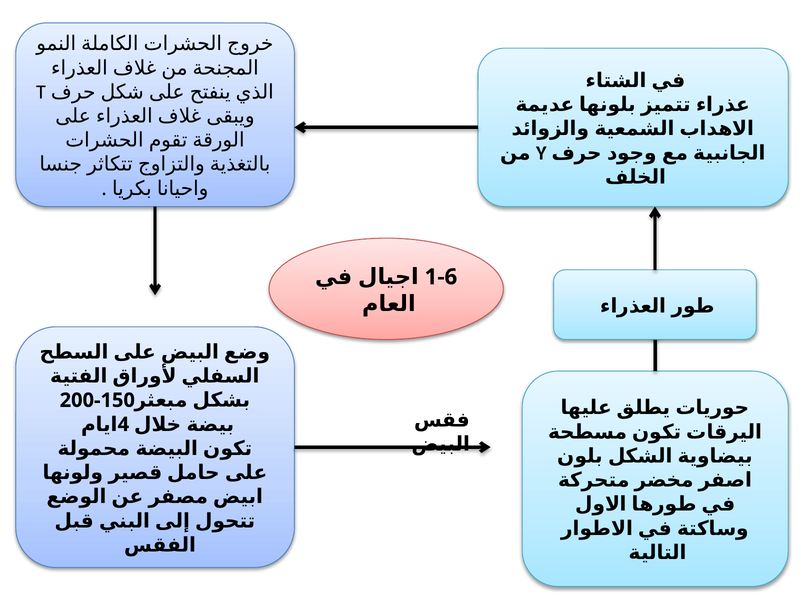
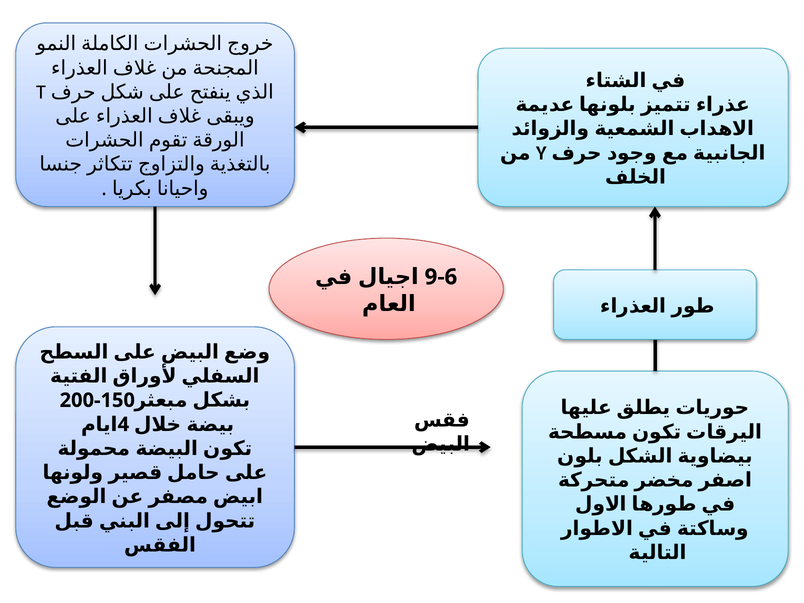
1-6: 1-6 -> 9-6 (441, 277)
